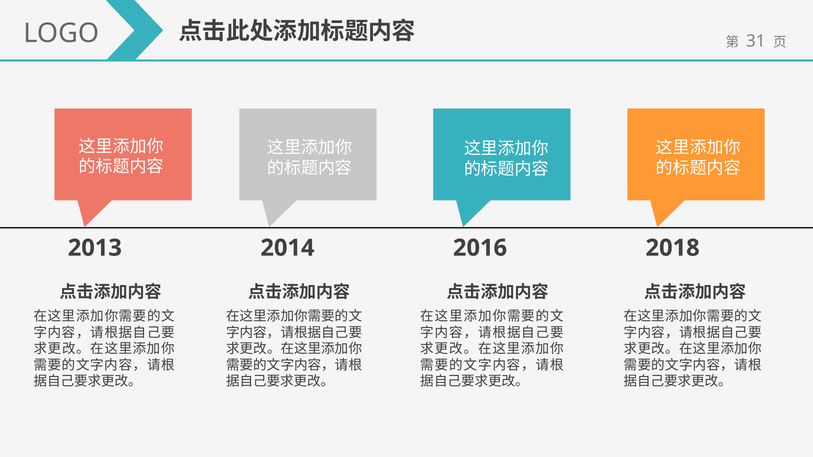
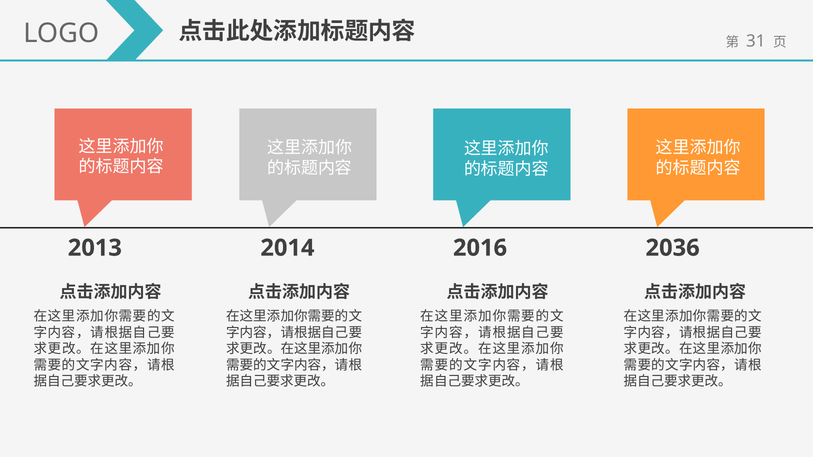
2018: 2018 -> 2036 (673, 248)
